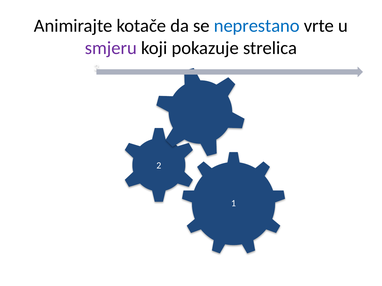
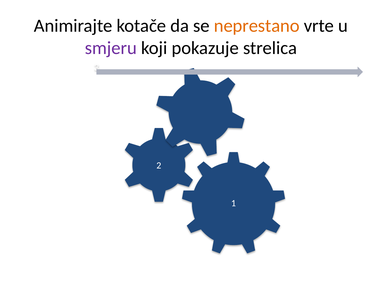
neprestano colour: blue -> orange (257, 26)
